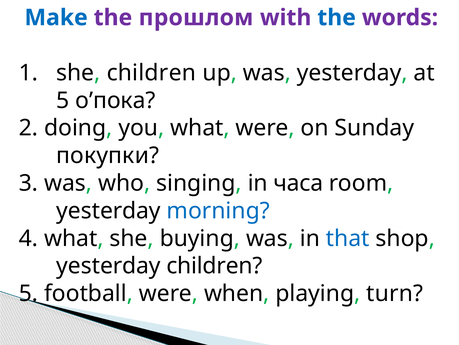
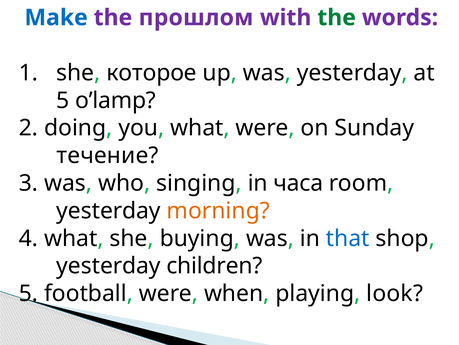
the colour: blue -> green (337, 18)
she children: children -> которое (151, 73)
o’пока: o’пока -> o’lamp (116, 100)
покупки: покупки -> течение (108, 155)
morning colour: blue -> orange (218, 210)
turn: turn -> look (395, 293)
